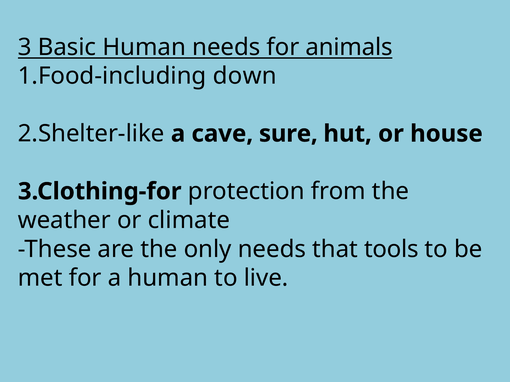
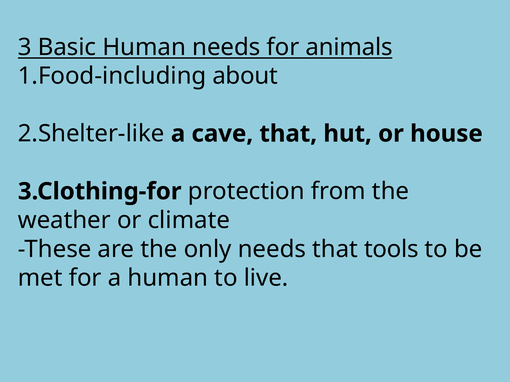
down: down -> about (245, 76)
cave sure: sure -> that (288, 134)
